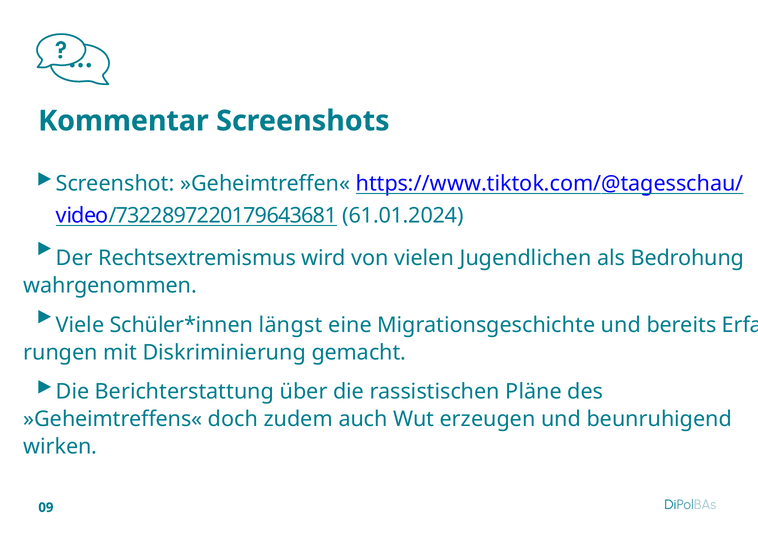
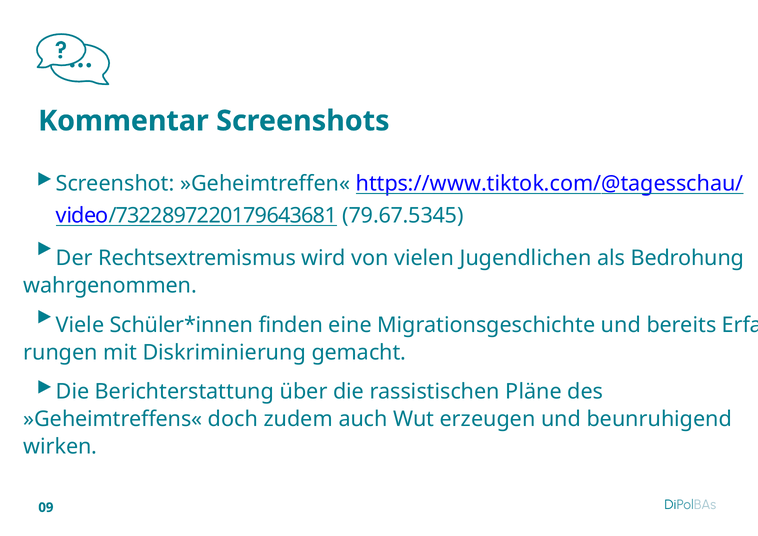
61.01.2024: 61.01.2024 -> 79.67.5345 (403, 216)
längst: längst -> finden (291, 325)
